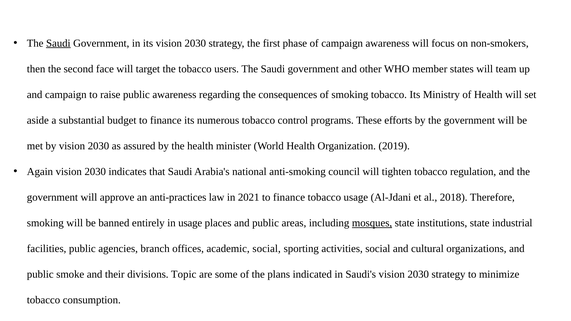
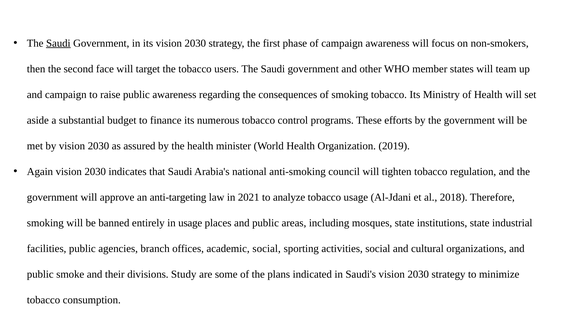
anti-practices: anti-practices -> anti-targeting (178, 197)
2021 to finance: finance -> analyze (289, 197)
mosques underline: present -> none (372, 223)
Topic: Topic -> Study (184, 274)
